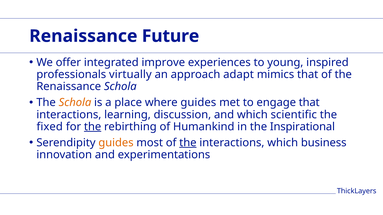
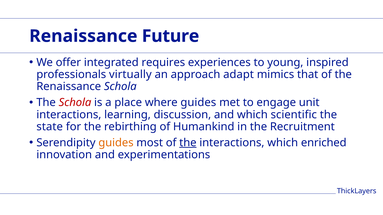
improve: improve -> requires (163, 63)
Schola colour: orange -> red (75, 103)
engage that: that -> unit (309, 103)
fixed: fixed -> state (50, 127)
the underline: present -> none (93, 127)
Inspirational: Inspirational -> Recruitment (302, 127)
business: business -> enriched (324, 143)
